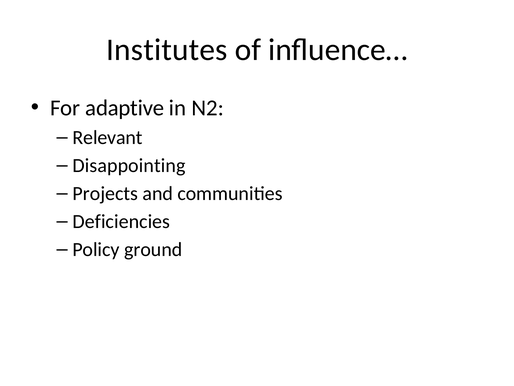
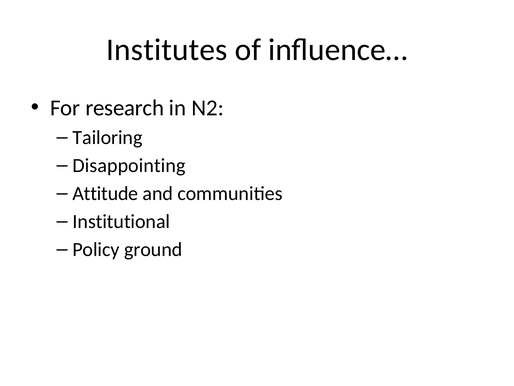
adaptive: adaptive -> research (125, 108)
Relevant: Relevant -> Tailoring (108, 137)
Projects: Projects -> Attitude (105, 193)
Deficiencies: Deficiencies -> Institutional (121, 221)
